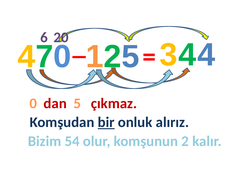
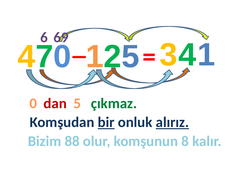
20: 20 -> 69 (61, 38)
4: 4 -> 1 (206, 55)
çıkmaz colour: red -> green (114, 104)
alırız underline: none -> present (172, 123)
54: 54 -> 88 (72, 142)
2: 2 -> 8 (185, 142)
